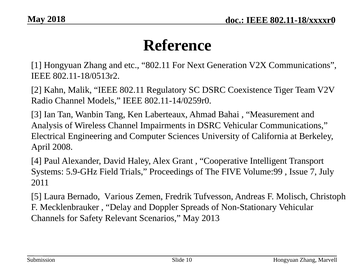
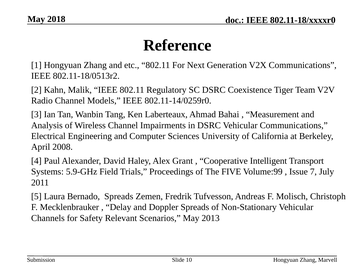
Bernado Various: Various -> Spreads (119, 196)
